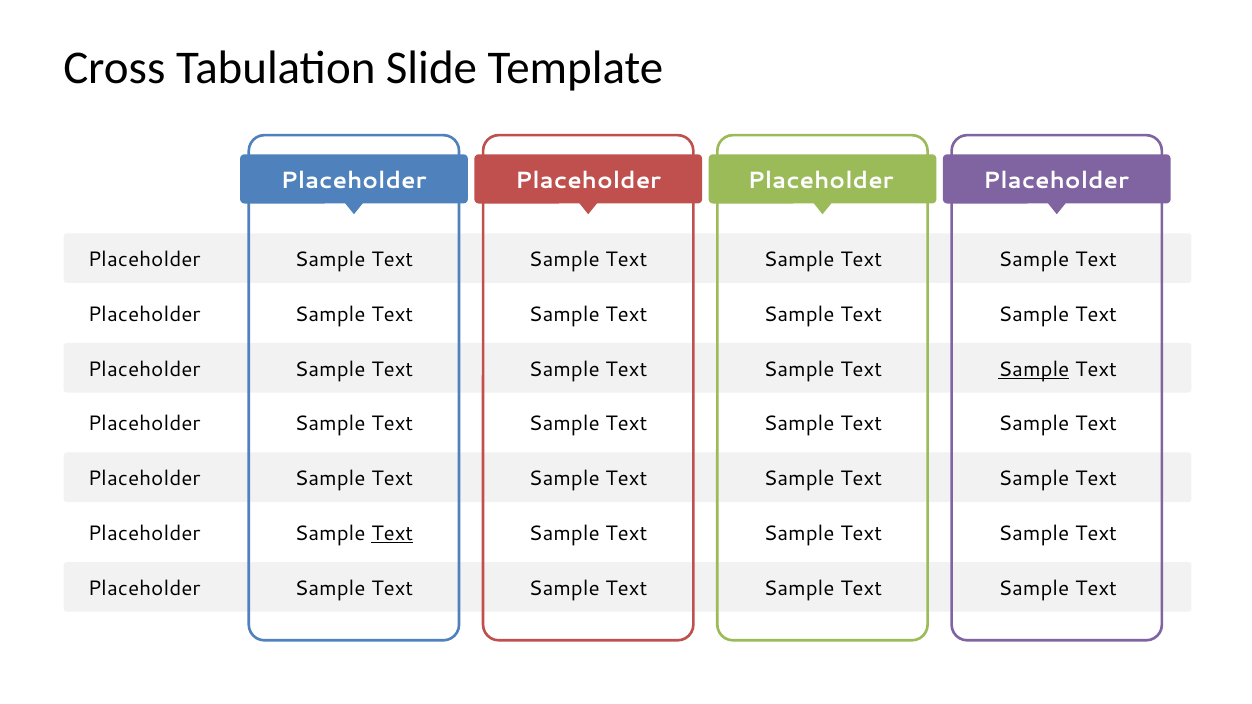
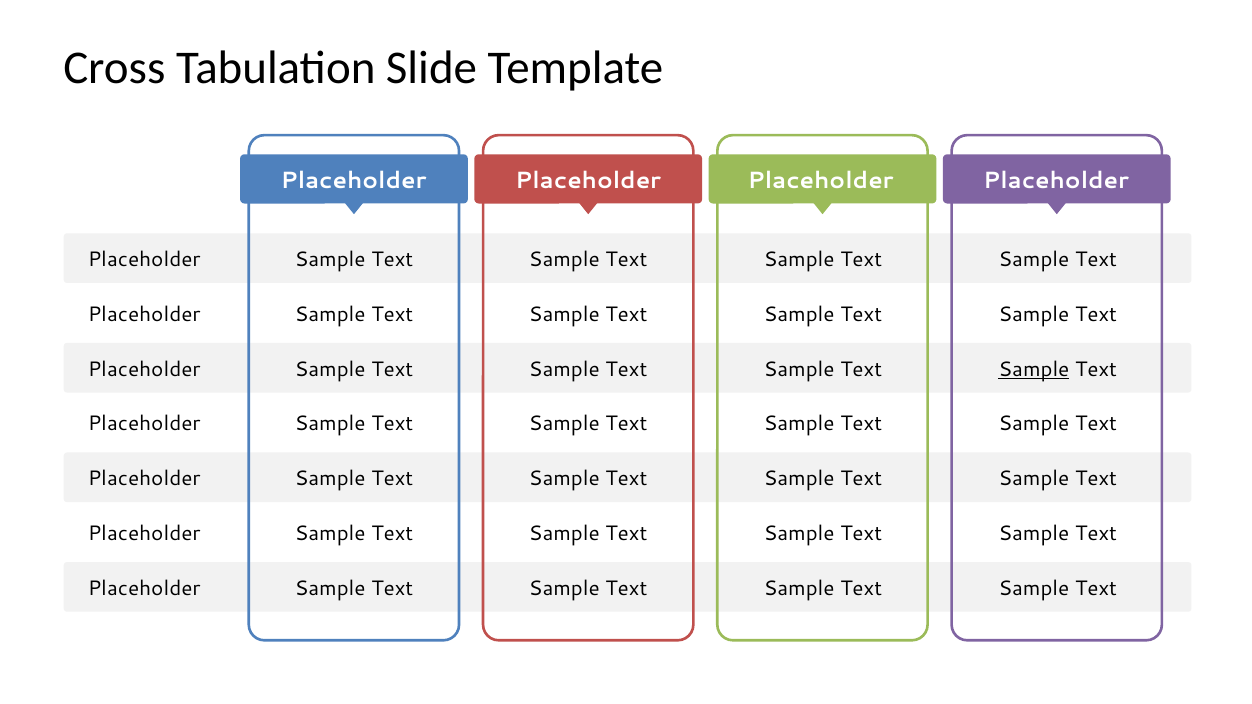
Text underline: present -> none (392, 534)
